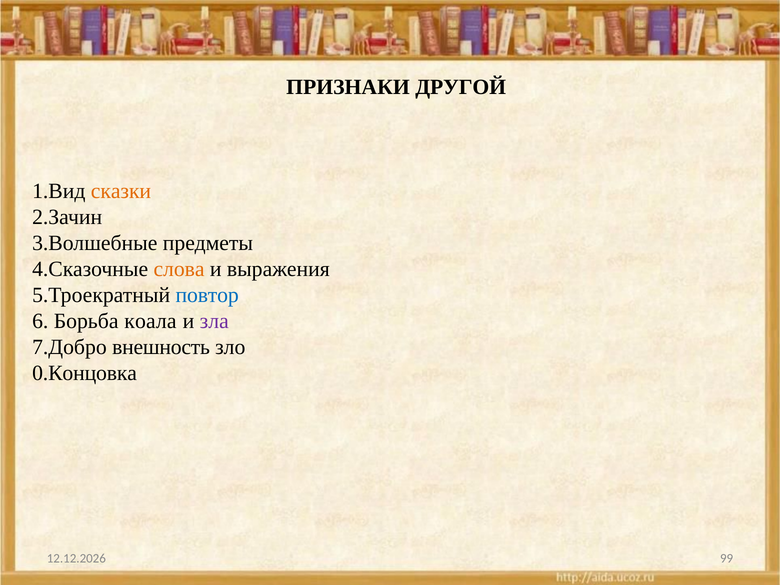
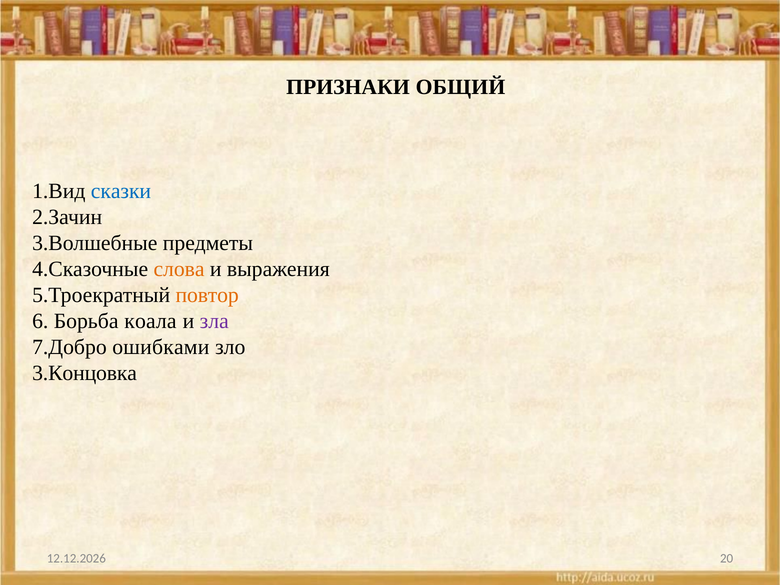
ДРУГОЙ: ДРУГОЙ -> ОБЩИЙ (460, 87)
сказки colour: orange -> blue (121, 191)
повтор colour: blue -> orange (207, 295)
внешность: внешность -> ошибками (161, 347)
0.Концовка: 0.Концовка -> 3.Концовка (85, 373)
99: 99 -> 20 (727, 559)
